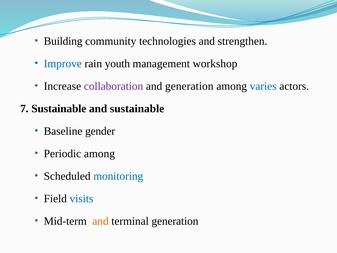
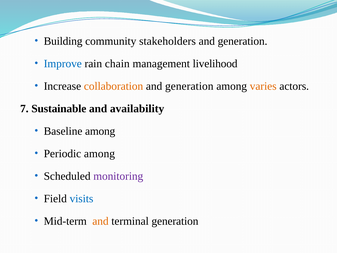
technologies: technologies -> stakeholders (167, 41)
strengthen: strengthen -> generation (243, 41)
youth: youth -> chain (117, 64)
workshop: workshop -> livelihood (215, 64)
collaboration colour: purple -> orange (114, 86)
varies colour: blue -> orange (263, 86)
and sustainable: sustainable -> availability (137, 109)
Baseline gender: gender -> among (100, 131)
monitoring colour: blue -> purple (118, 176)
